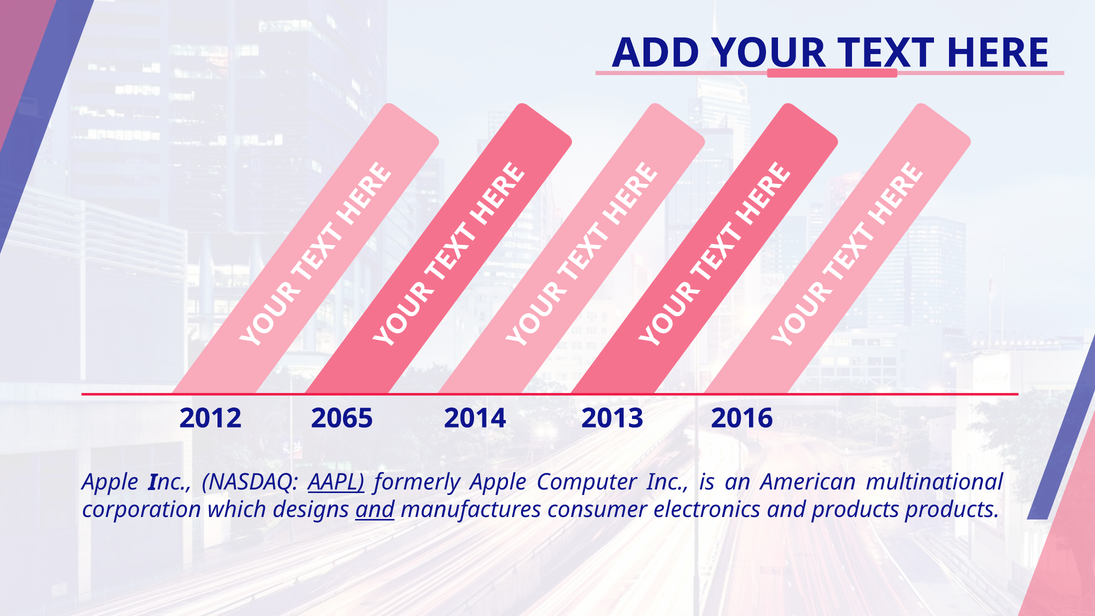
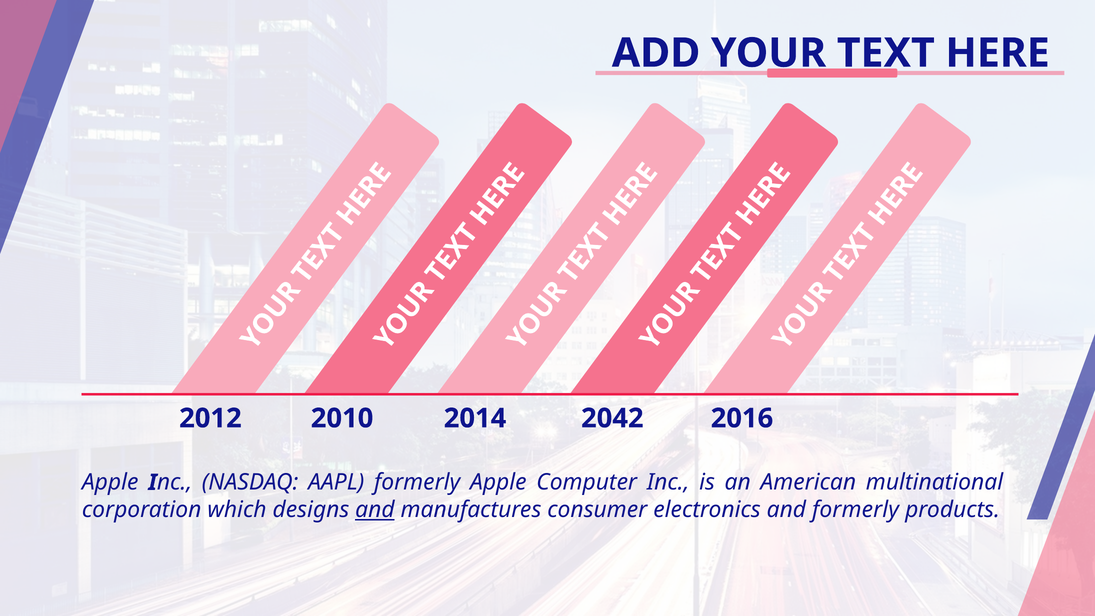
2065: 2065 -> 2010 (342, 418)
2013: 2013 -> 2042 (612, 418)
AAPL underline: present -> none (336, 482)
and products: products -> formerly (856, 510)
